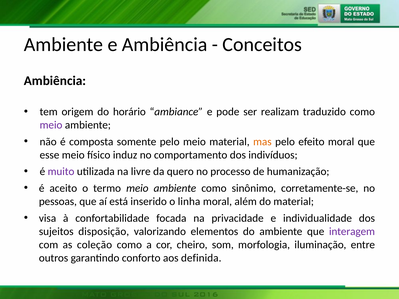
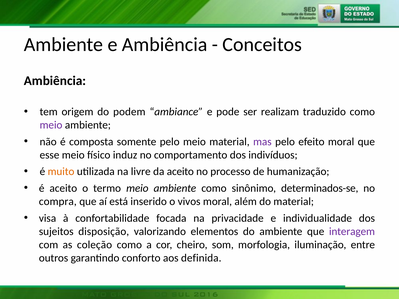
horário: horário -> podem (129, 112)
mas colour: orange -> purple (262, 142)
muito colour: purple -> orange (61, 172)
da quero: quero -> aceito (180, 172)
corretamente-se: corretamente-se -> determinados-se (320, 188)
pessoas: pessoas -> compra (58, 202)
linha: linha -> vivos (189, 202)
